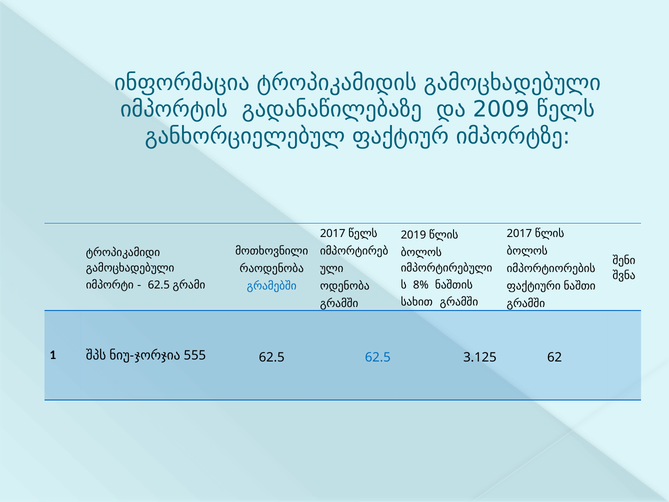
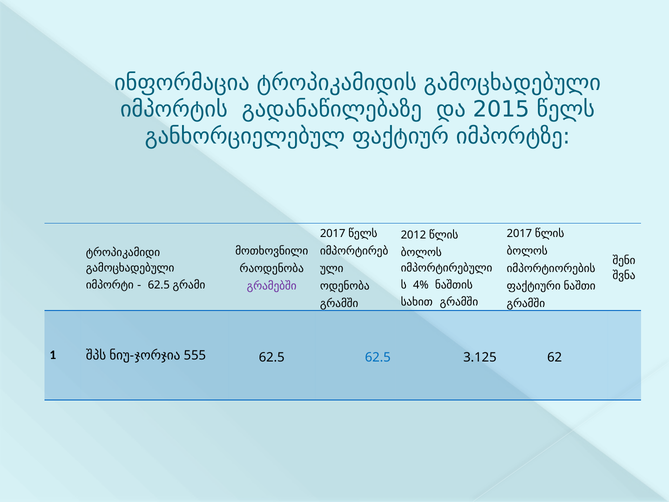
2009: 2009 -> 2015 (501, 110)
2019: 2019 -> 2012 (413, 235)
8%: 8% -> 4% (421, 285)
გრამებში colour: blue -> purple (272, 286)
